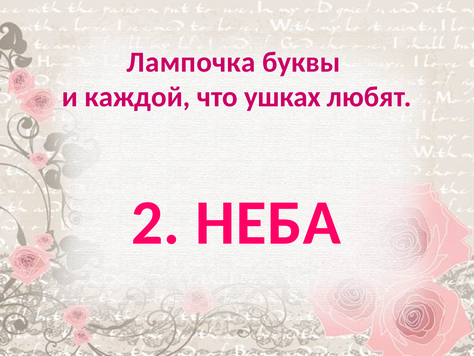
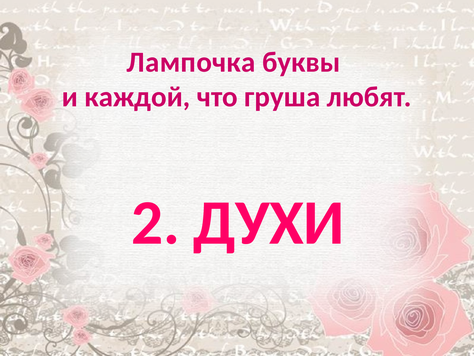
ушках: ушках -> груша (282, 97)
НЕБА: НЕБА -> ДУХИ (269, 222)
